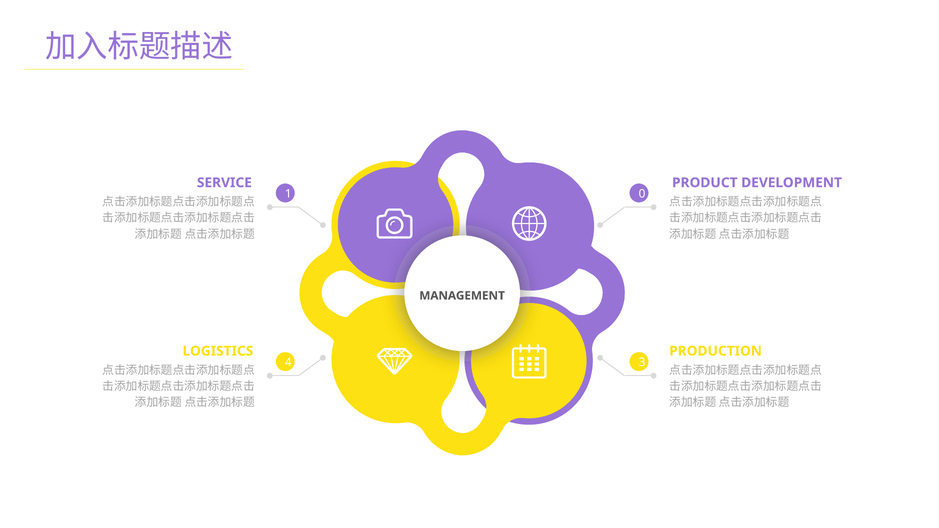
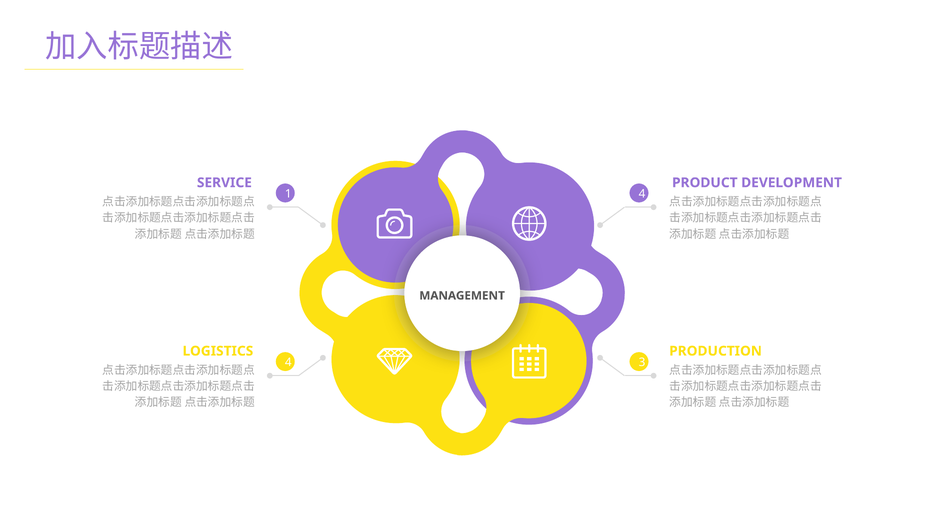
1 0: 0 -> 4 (642, 194)
